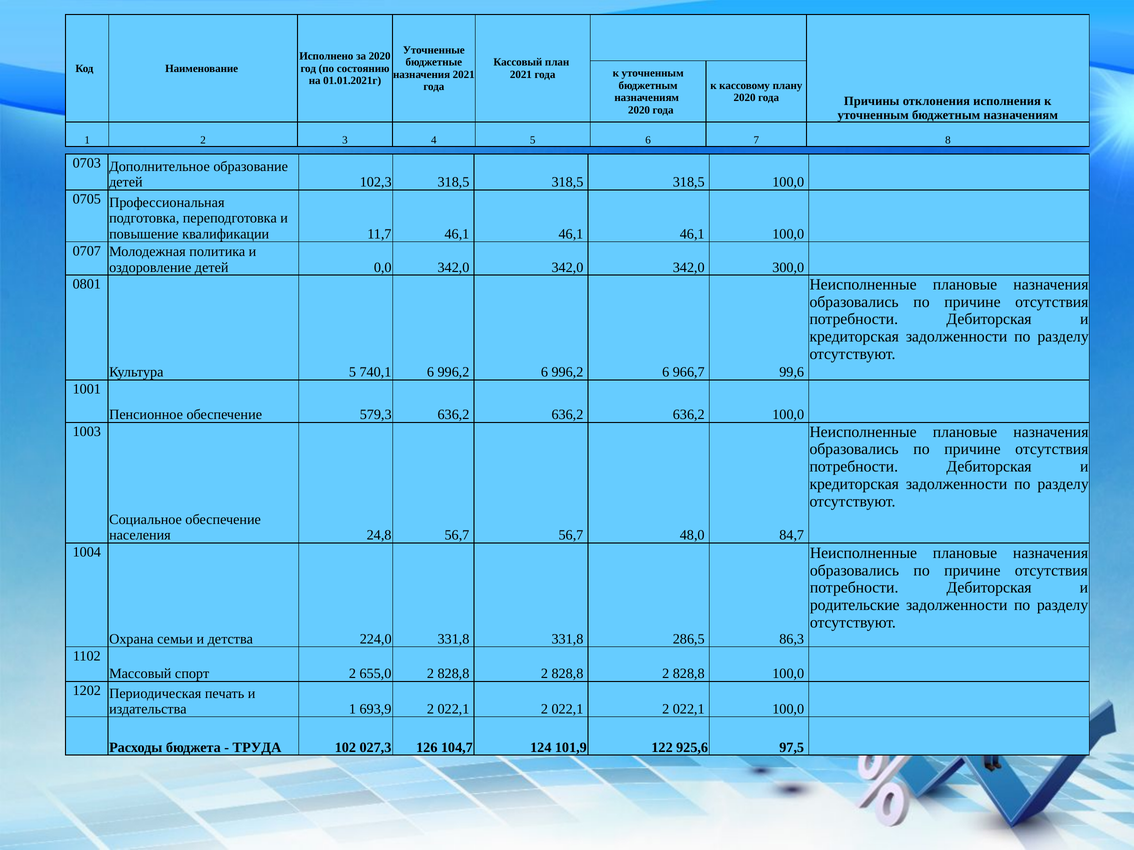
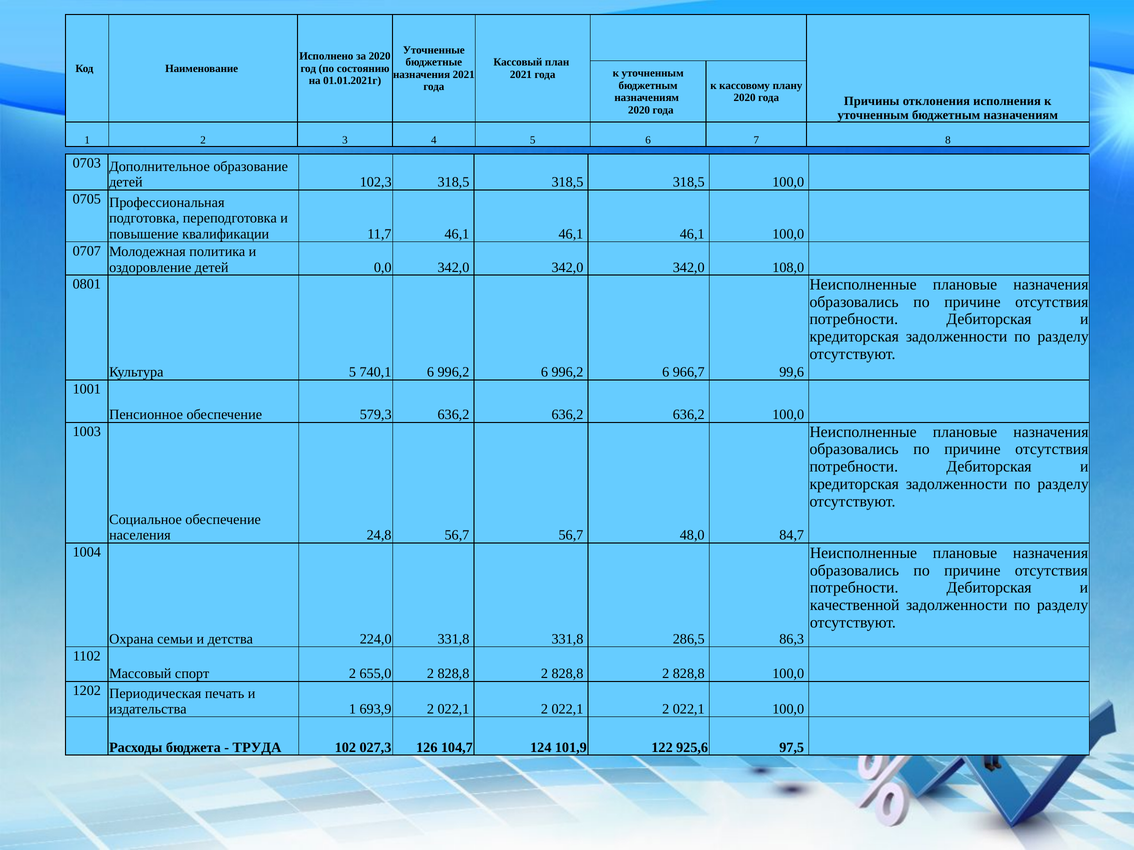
300,0: 300,0 -> 108,0 (788, 267)
родительские: родительские -> качественной (855, 605)
